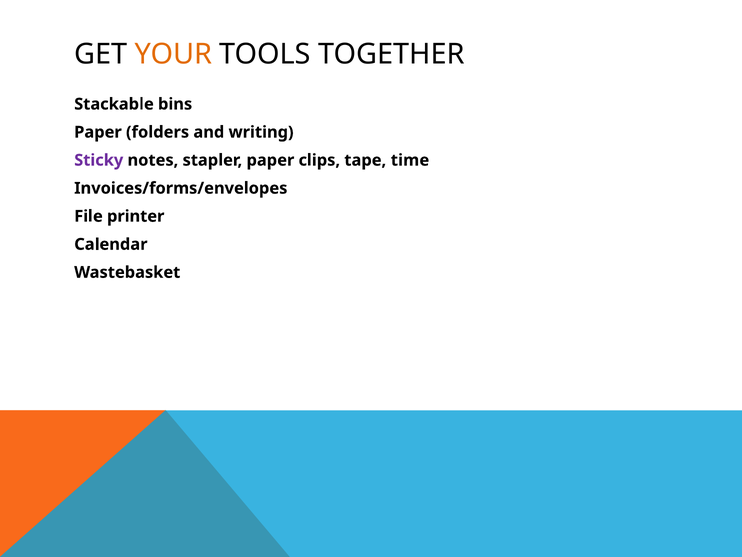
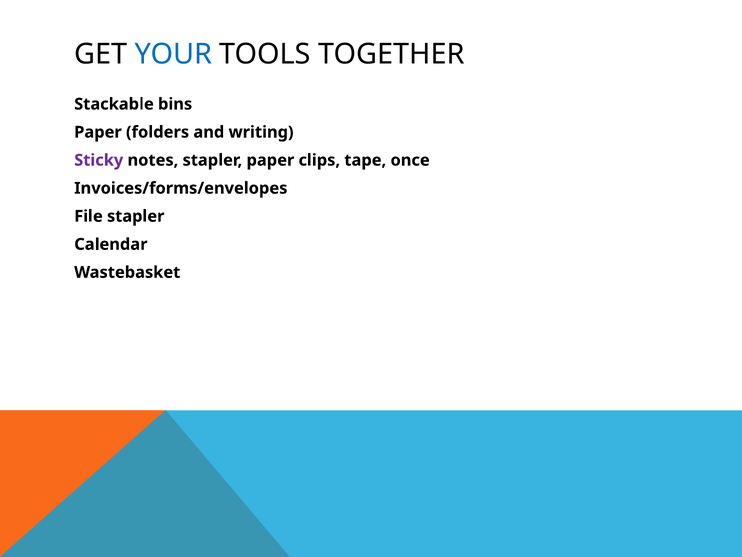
YOUR colour: orange -> blue (173, 54)
time: time -> once (410, 160)
File printer: printer -> stapler (136, 216)
